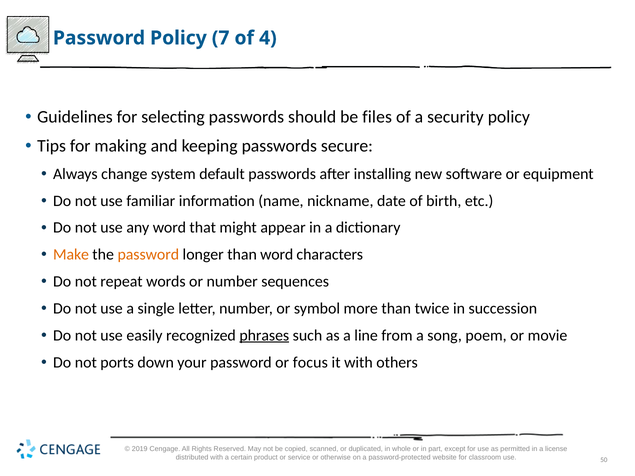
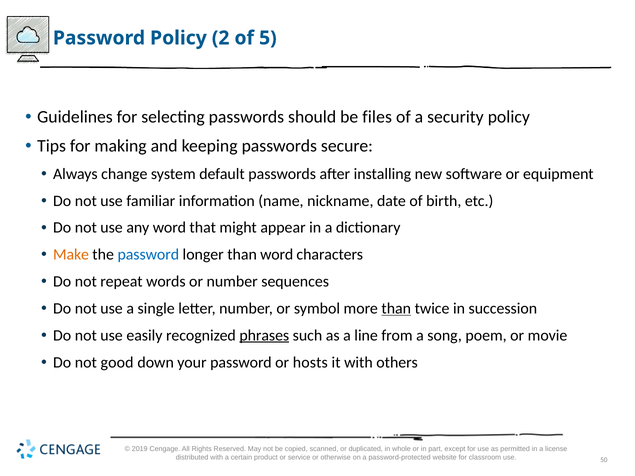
7: 7 -> 2 (221, 38)
4: 4 -> 5 (268, 38)
password colour: orange -> blue (148, 255)
than underline: none -> present (396, 309)
ports: ports -> good (117, 362)
focus: focus -> hosts (310, 362)
